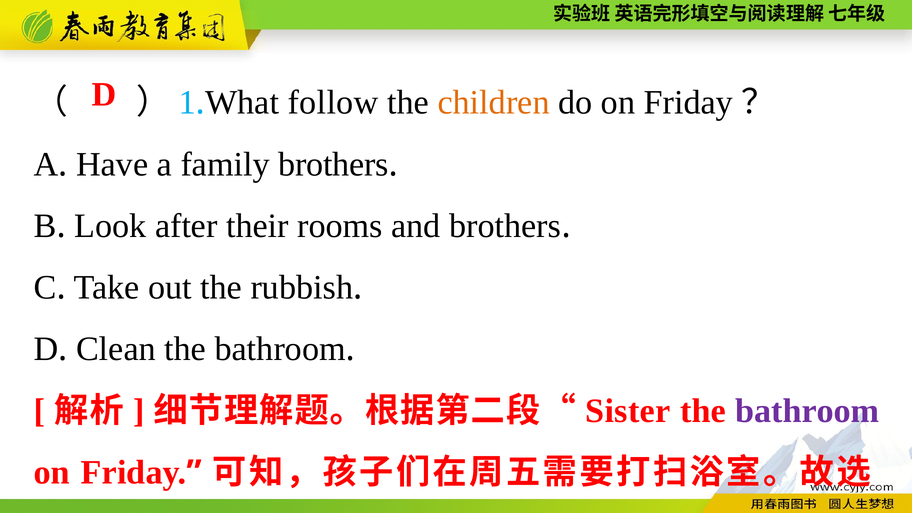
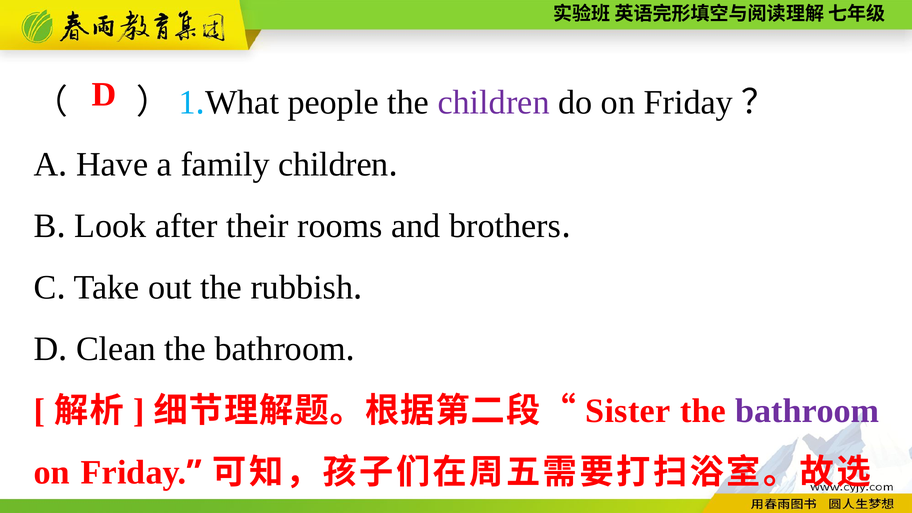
follow: follow -> people (333, 103)
children colour: orange -> purple (494, 103)
family brothers: brothers -> children (333, 164)
